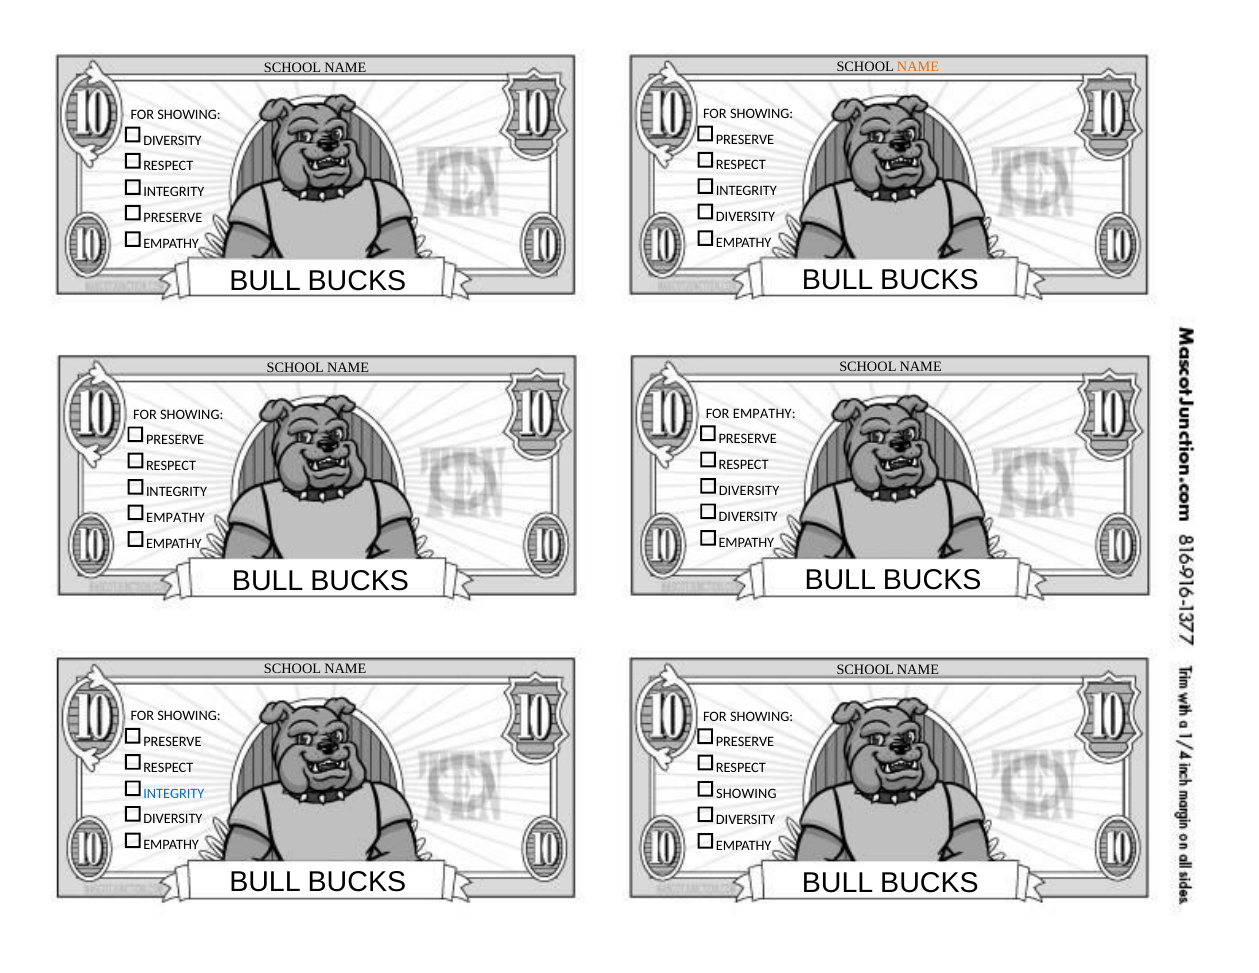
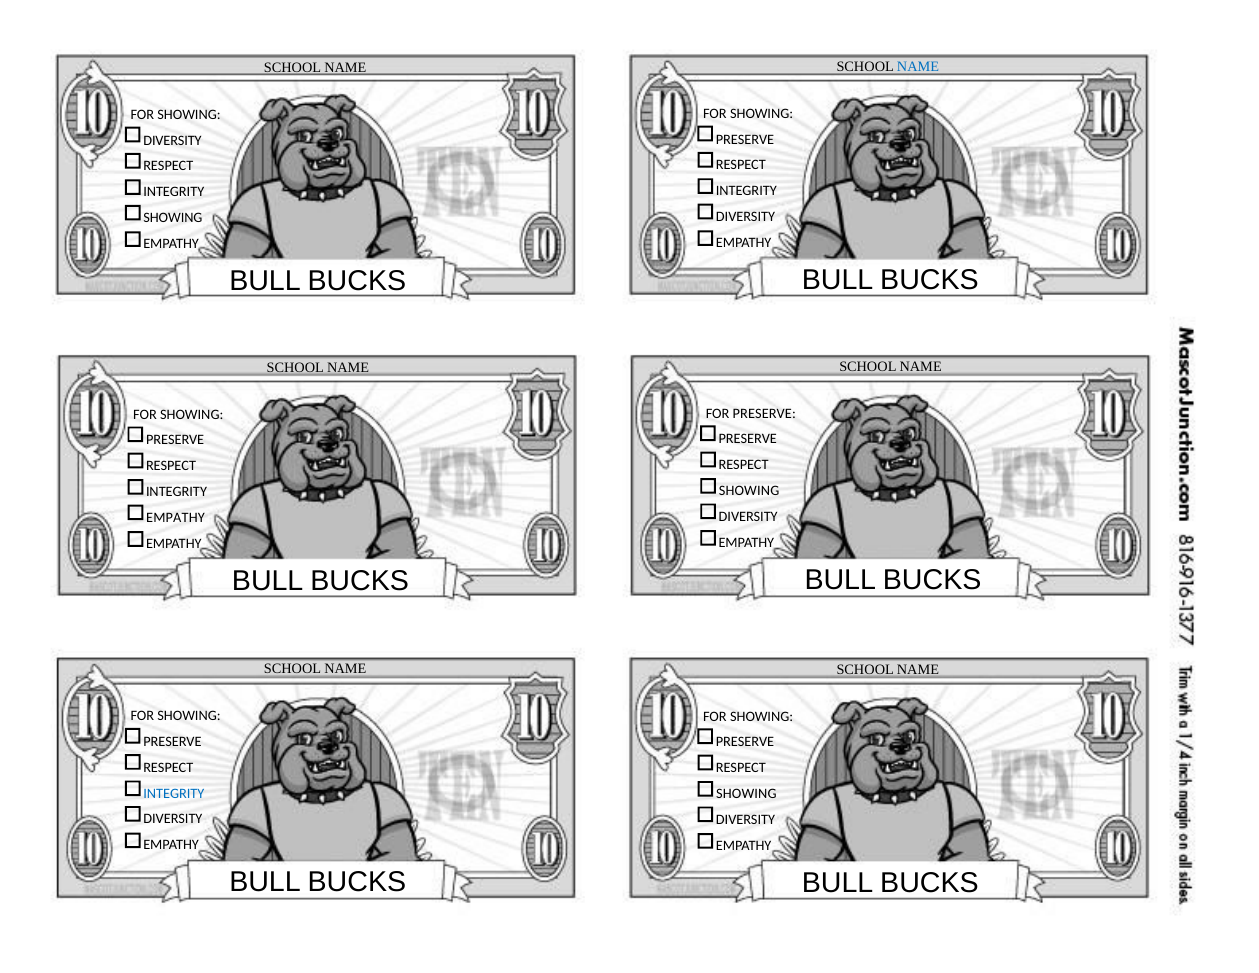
NAME colour: orange -> blue (918, 67)
PRESERVE: PRESERVE -> SHOWING (173, 218)
FOR EMPATHY: EMPATHY -> PRESERVE (764, 413)
DIVERSITY: DIVERSITY -> SHOWING (749, 491)
